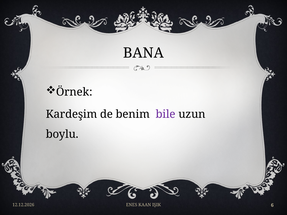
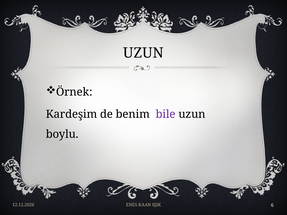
BANA: BANA -> UZUN (143, 53)
